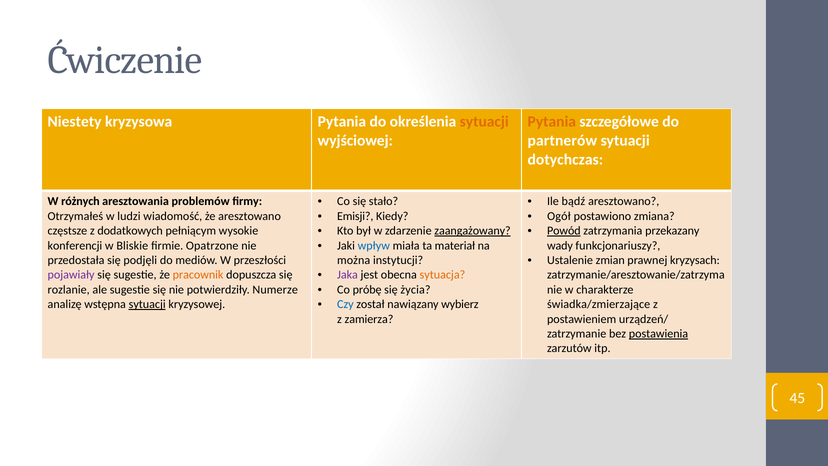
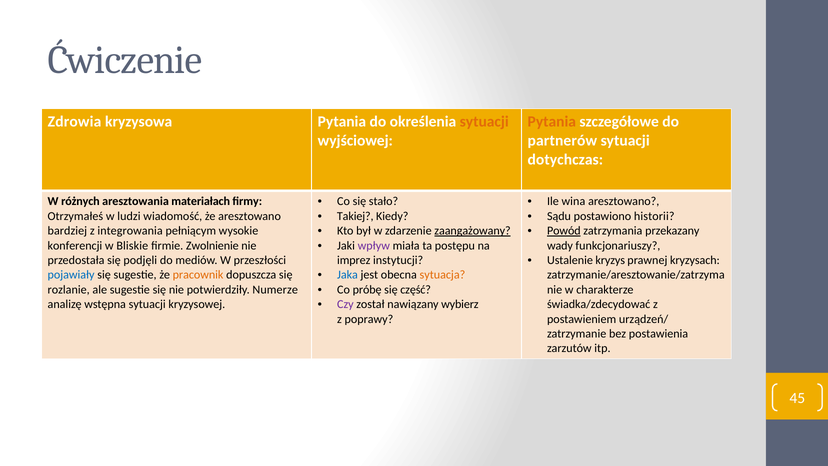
Niestety: Niestety -> Zdrowia (75, 121)
bądź: bądź -> wina (573, 201)
problemów: problemów -> materiałach (201, 201)
Emisji: Emisji -> Takiej (355, 216)
Ogół: Ogół -> Sądu (559, 216)
zmiana: zmiana -> historii (654, 216)
częstsze: częstsze -> bardziej (67, 231)
dodatkowych: dodatkowych -> integrowania (130, 231)
wpływ colour: blue -> purple (374, 245)
materiał: materiał -> postępu (455, 245)
Opatrzone: Opatrzone -> Zwolnienie (212, 245)
zmian: zmian -> kryzys (610, 260)
można: można -> imprez (354, 260)
Jaka colour: purple -> blue (347, 275)
pojawiały colour: purple -> blue (71, 275)
życia: życia -> część (416, 289)
Czy colour: blue -> purple (345, 304)
sytuacji underline: present -> none (147, 304)
świadka/zmierzające: świadka/zmierzające -> świadka/zdecydować (599, 304)
zamierza: zamierza -> poprawy (369, 319)
postawienia underline: present -> none (658, 334)
